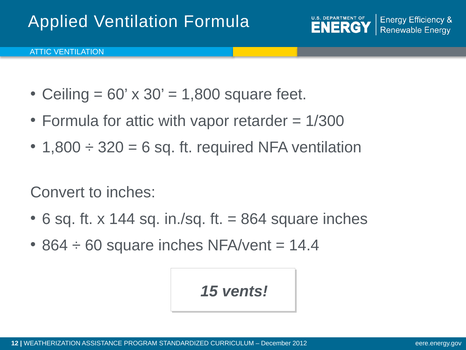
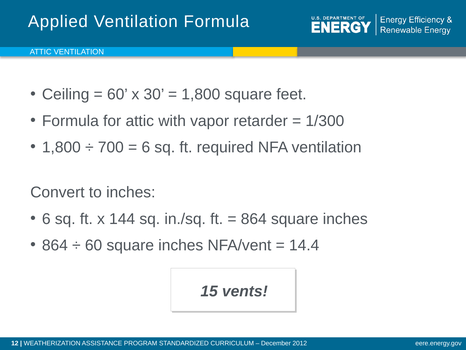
320: 320 -> 700 (111, 147)
